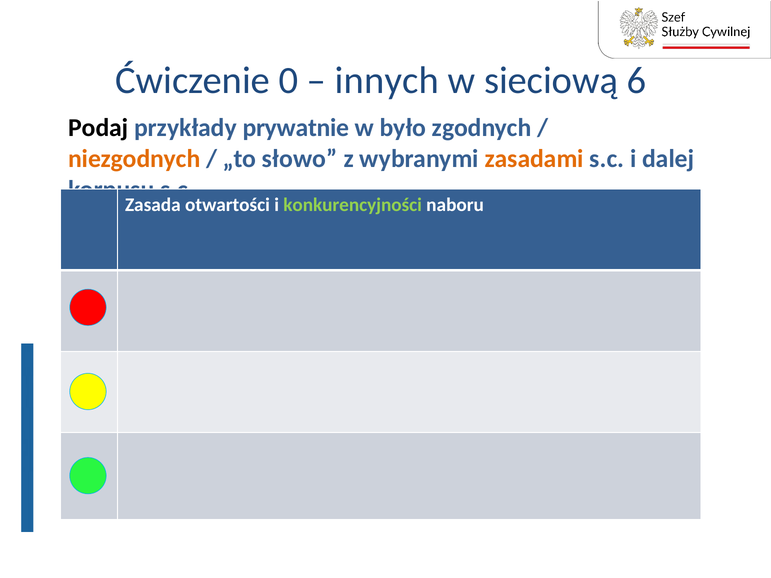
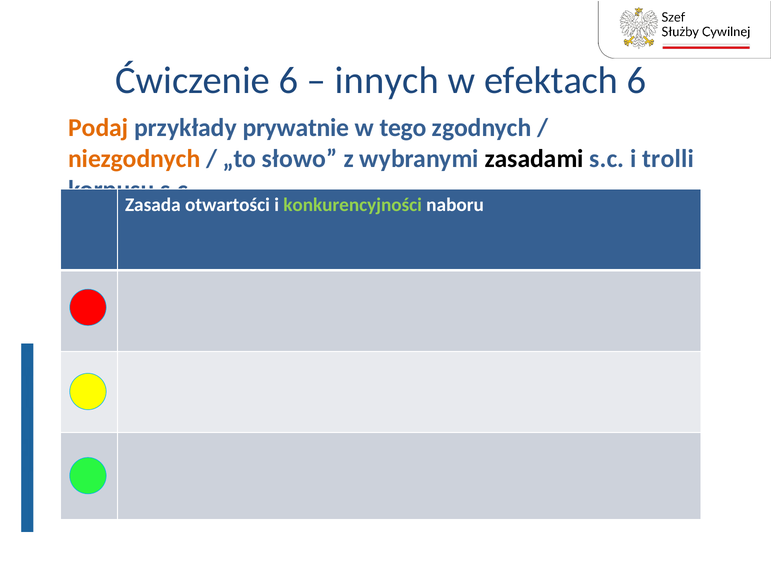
Ćwiczenie 0: 0 -> 6 (288, 81)
sieciową: sieciową -> efektach (551, 81)
Podaj colour: black -> orange (98, 128)
było: było -> tego (403, 128)
zasadami colour: orange -> black (534, 159)
dalej: dalej -> trolli (668, 159)
